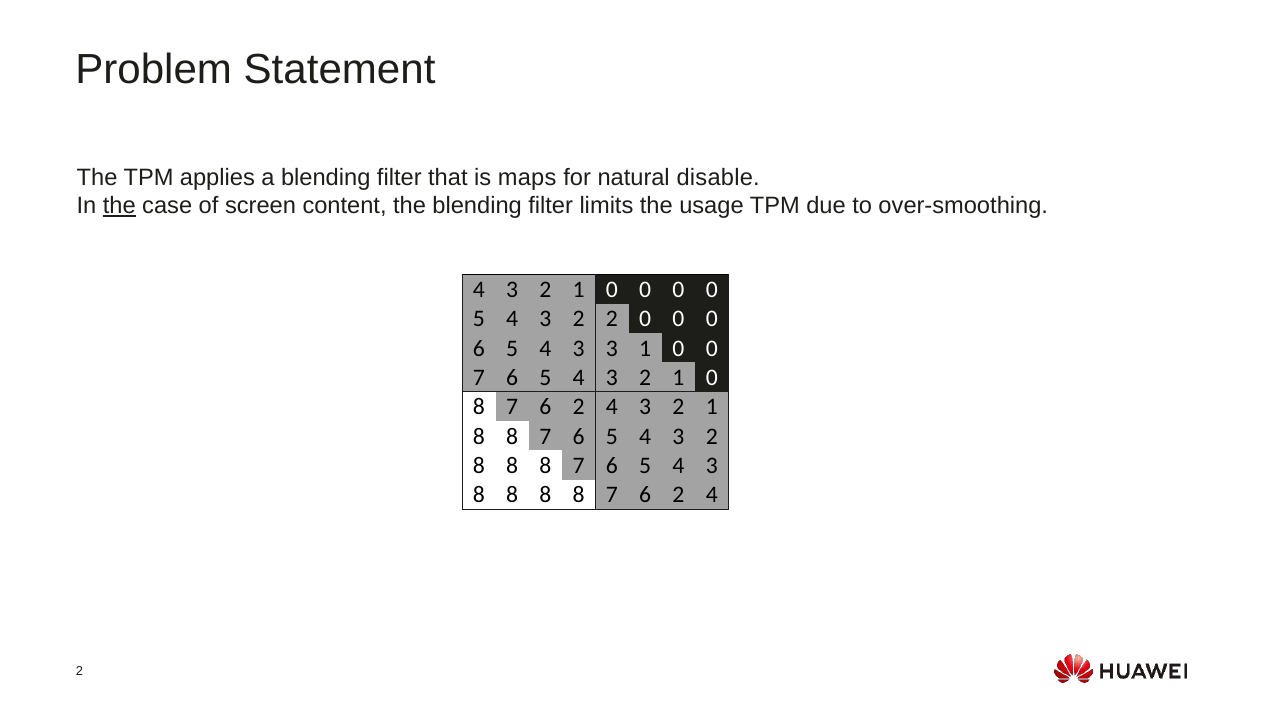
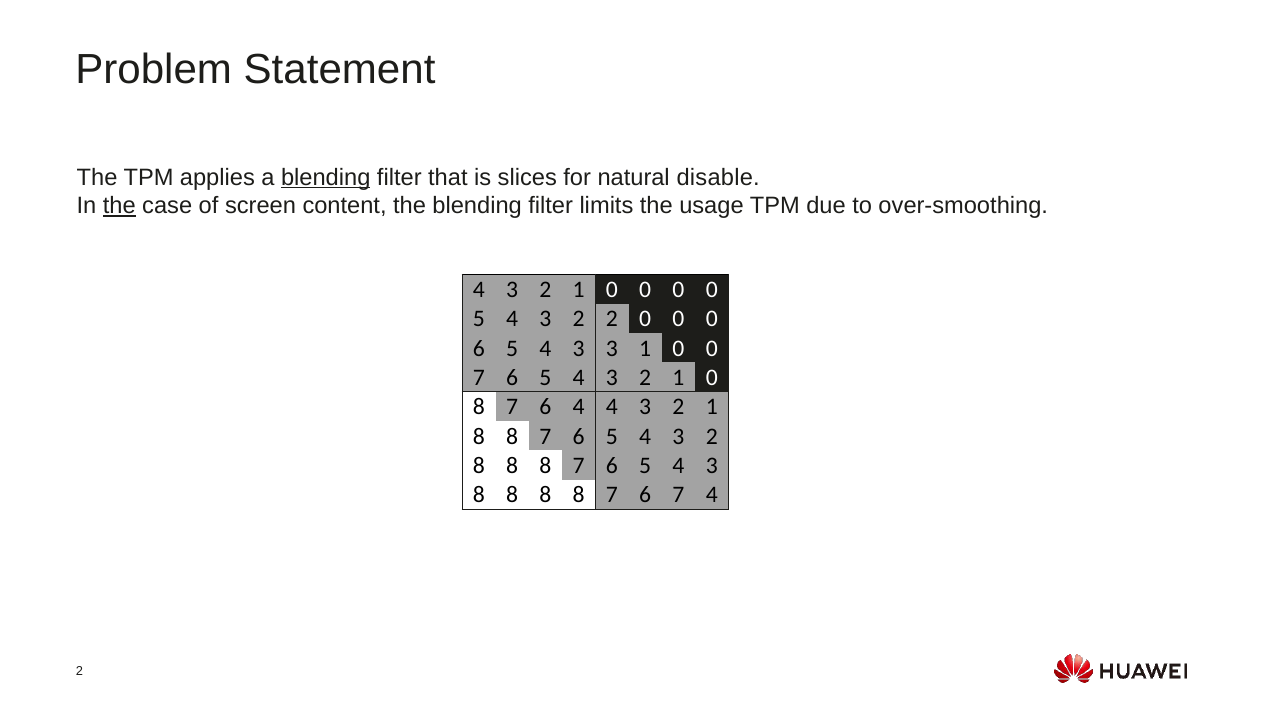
blending underline: none -> present (326, 177)
maps: maps -> slices (527, 177)
2: 2 -> 4 (579, 407)
2: 2 -> 7 (678, 495)
